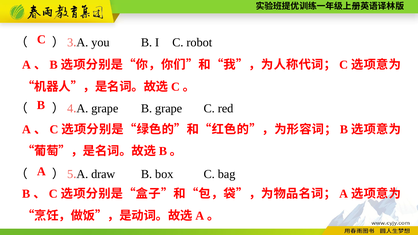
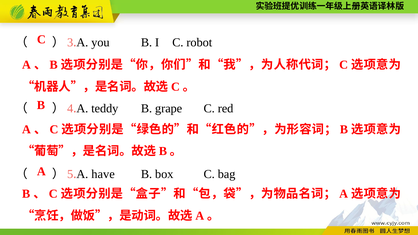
A grape: grape -> teddy (105, 109)
draw: draw -> have (103, 174)
